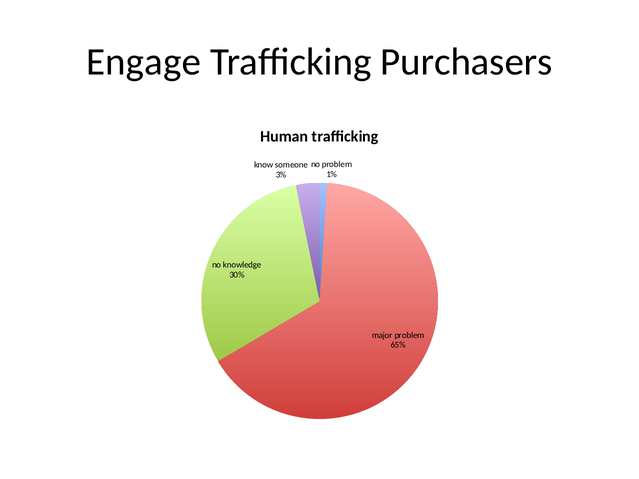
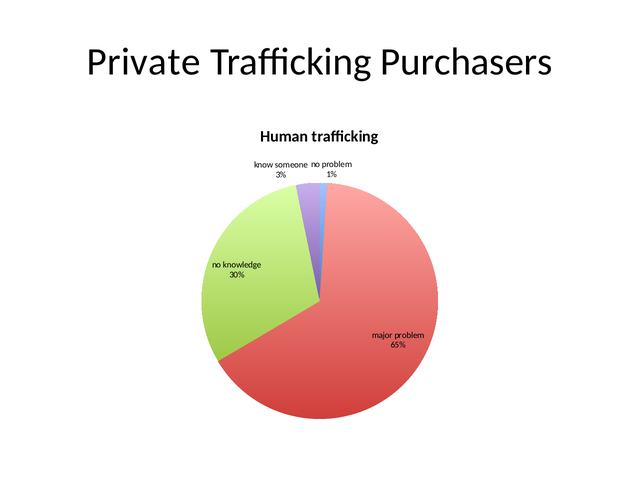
Engage: Engage -> Private (144, 62)
